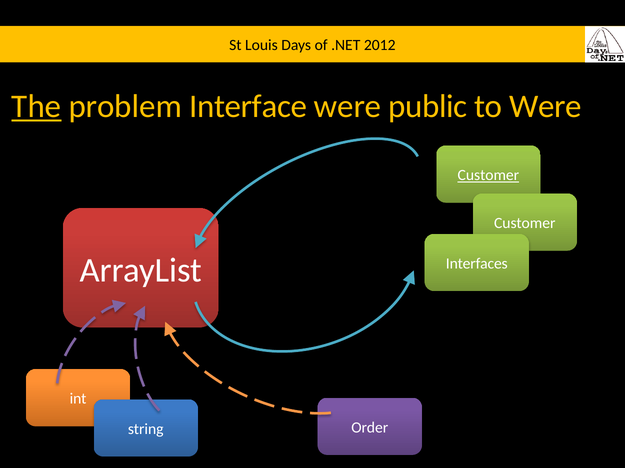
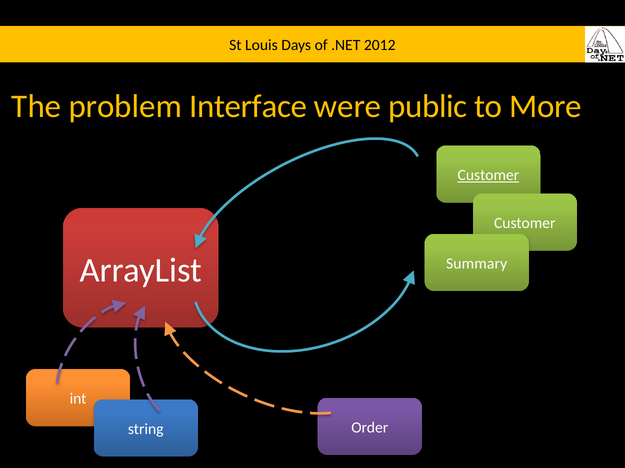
The underline: present -> none (36, 106)
to Were: Were -> More (545, 106)
Interfaces: Interfaces -> Summary (477, 264)
